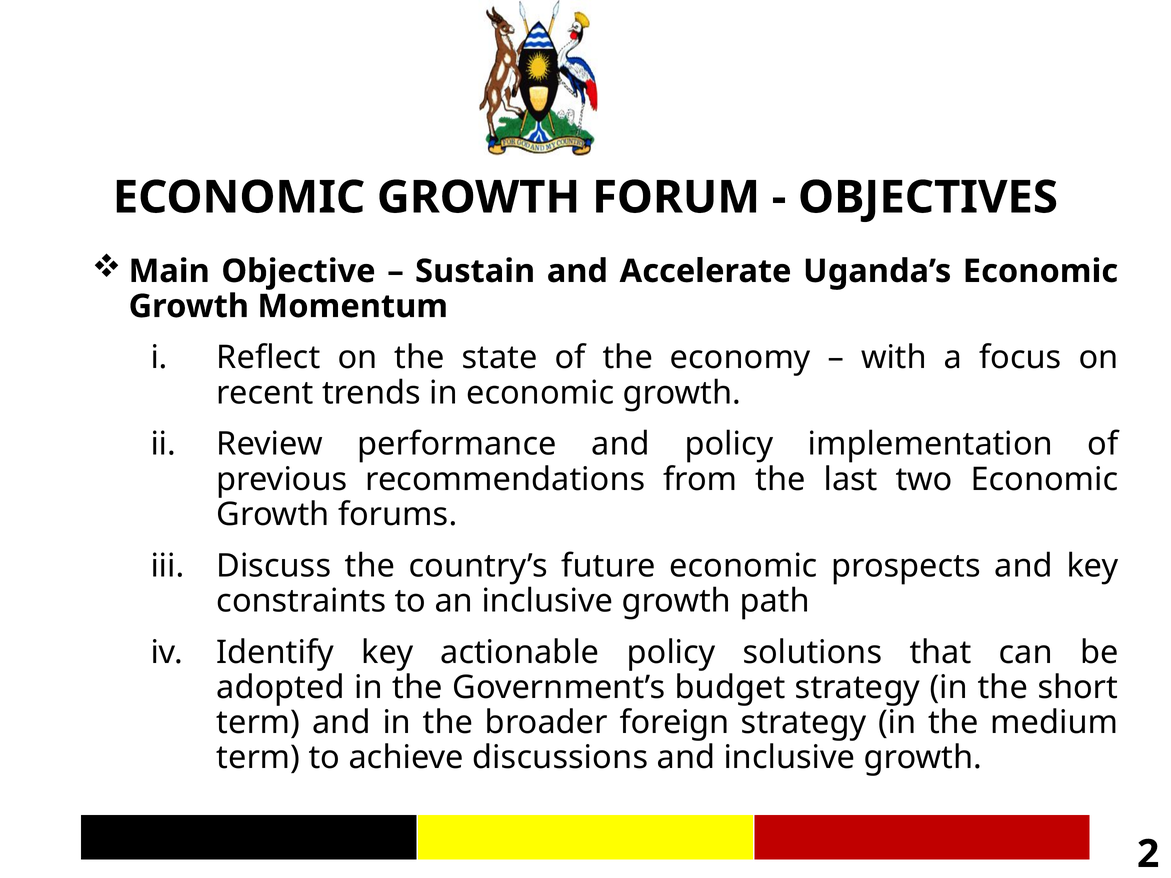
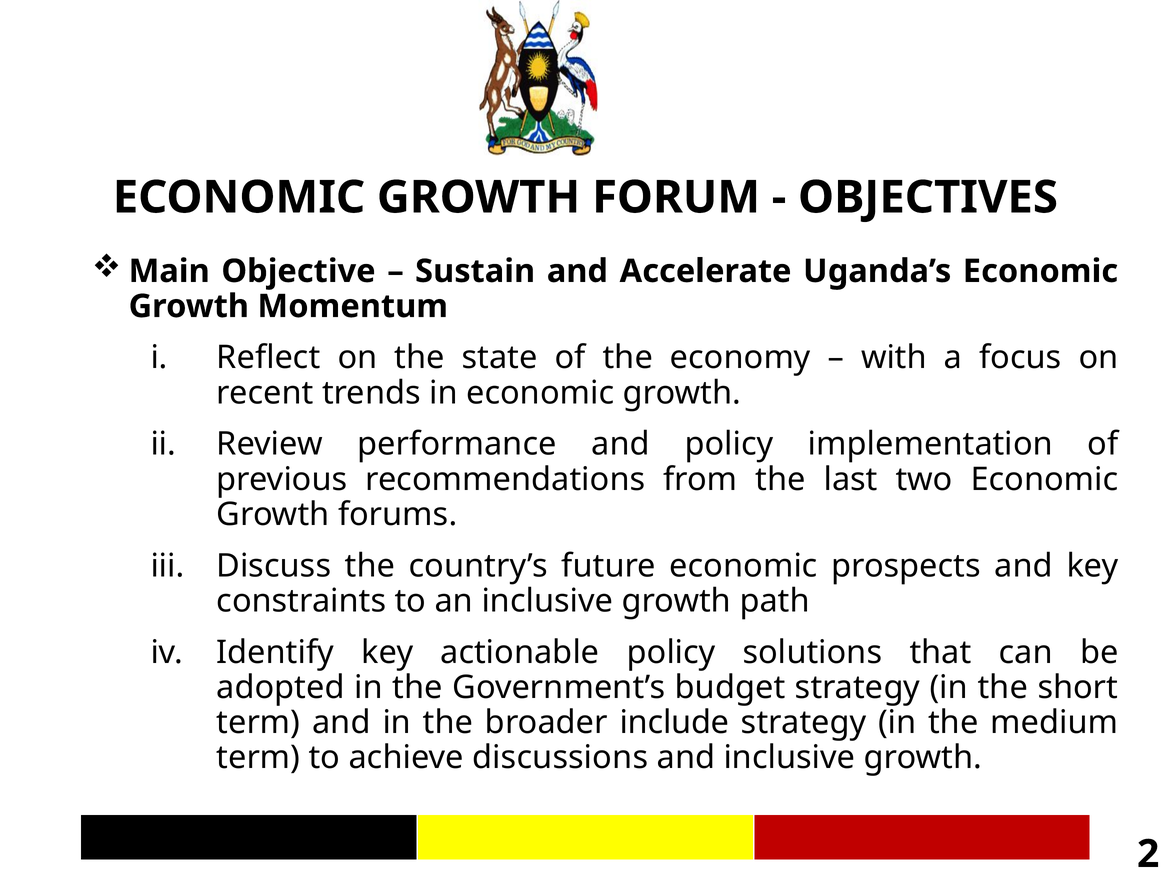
foreign: foreign -> include (674, 723)
